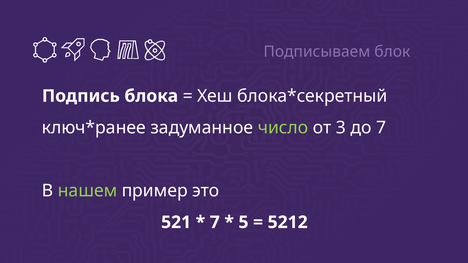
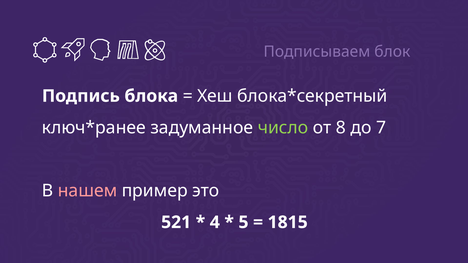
3: 3 -> 8 (341, 128)
нашем colour: light green -> pink (87, 191)
7: 7 -> 4 (215, 222)
5212: 5212 -> 1815 (288, 222)
